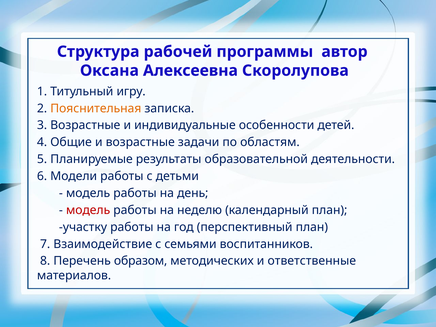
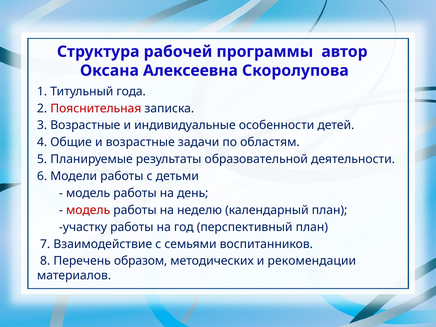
игру: игру -> года (131, 91)
Пояснительная colour: orange -> red (96, 108)
ответственные: ответственные -> рекомендации (312, 261)
